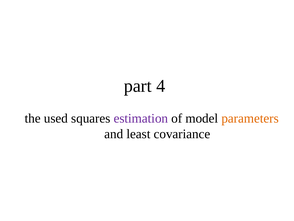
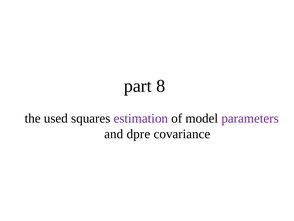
4: 4 -> 8 (161, 86)
parameters colour: orange -> purple (250, 118)
least: least -> dpre (138, 134)
